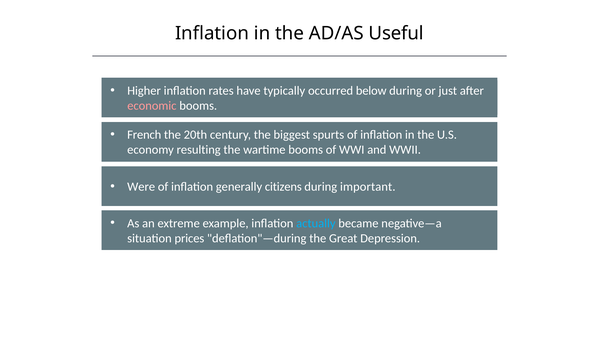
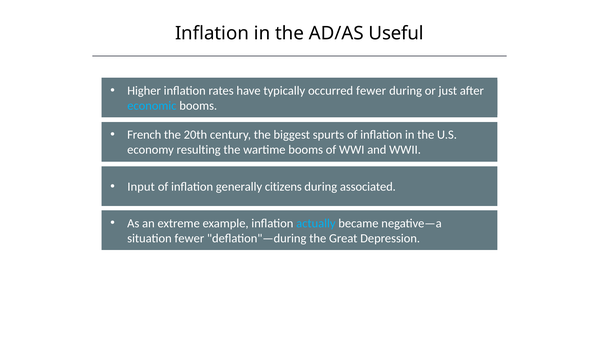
occurred below: below -> fewer (371, 91)
economic colour: pink -> light blue (152, 106)
Were: Were -> Input (141, 187)
important: important -> associated (368, 187)
situation prices: prices -> fewer (189, 238)
